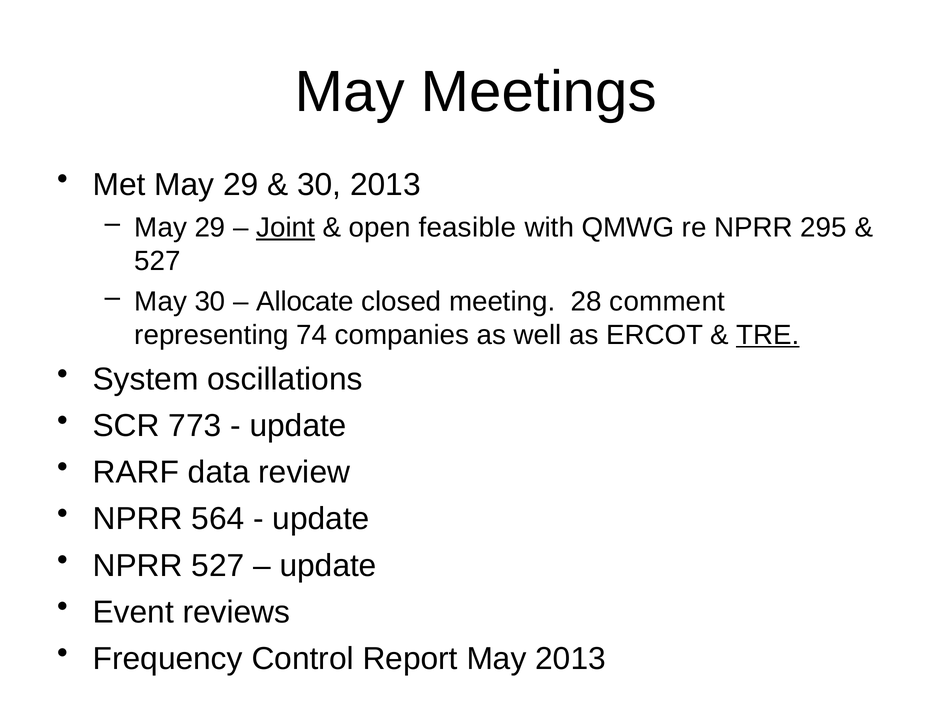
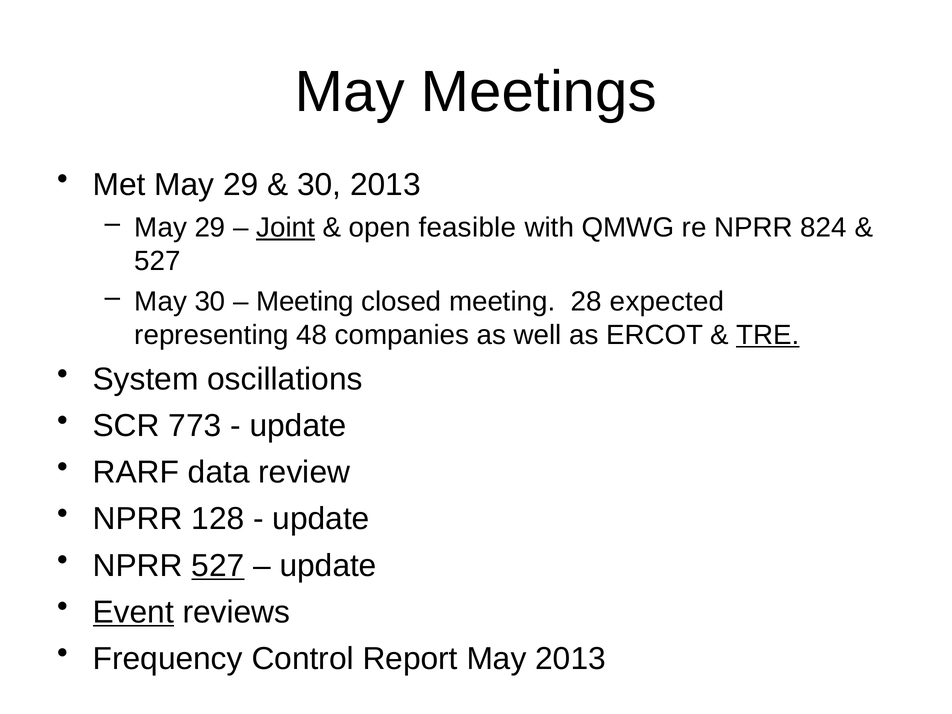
295: 295 -> 824 (824, 228)
Allocate: Allocate -> Meeting (305, 302)
comment: comment -> expected (667, 302)
74: 74 -> 48 (312, 335)
564: 564 -> 128 (218, 519)
527 underline: none -> present (218, 566)
Event underline: none -> present (133, 612)
